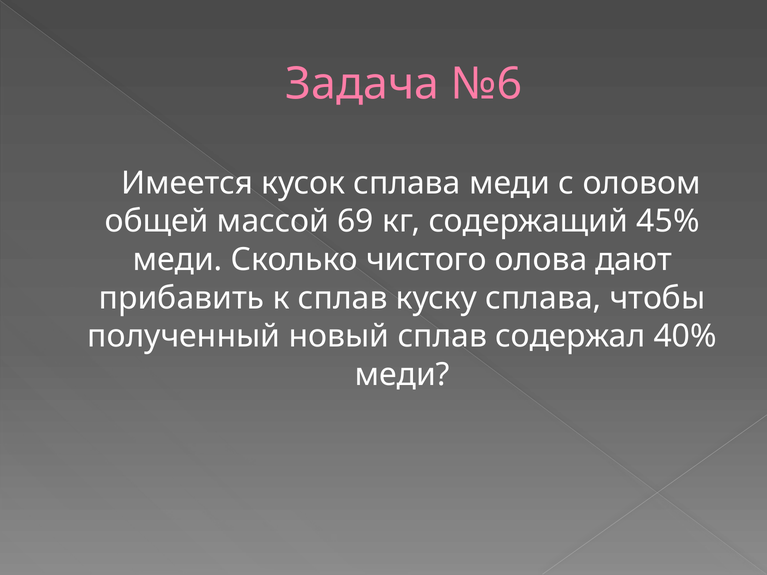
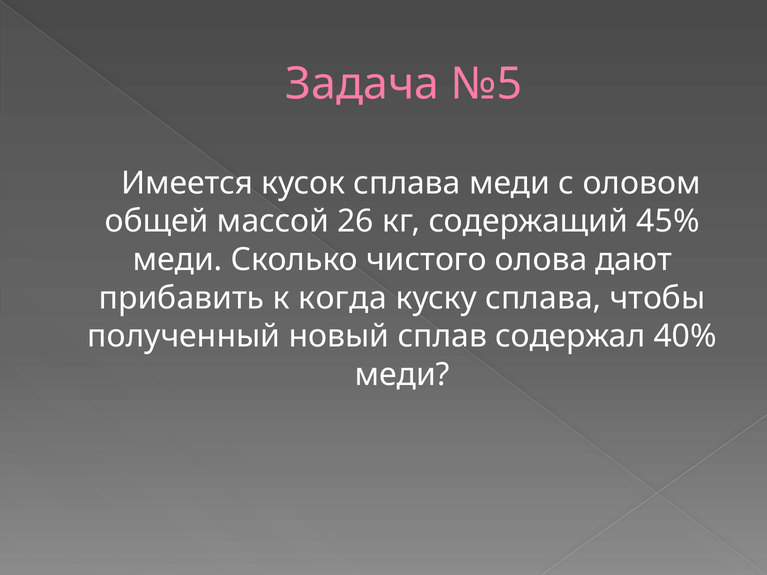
№6: №6 -> №5 (487, 84)
69: 69 -> 26 (355, 222)
к сплав: сплав -> когда (343, 298)
